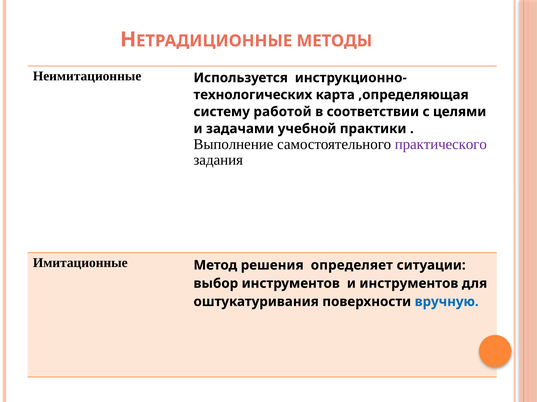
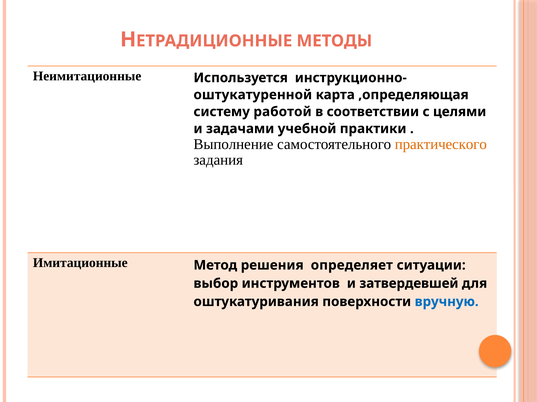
технологических: технологических -> оштукатуренной (253, 95)
практического colour: purple -> orange (441, 144)
и инструментов: инструментов -> затвердевшей (409, 284)
